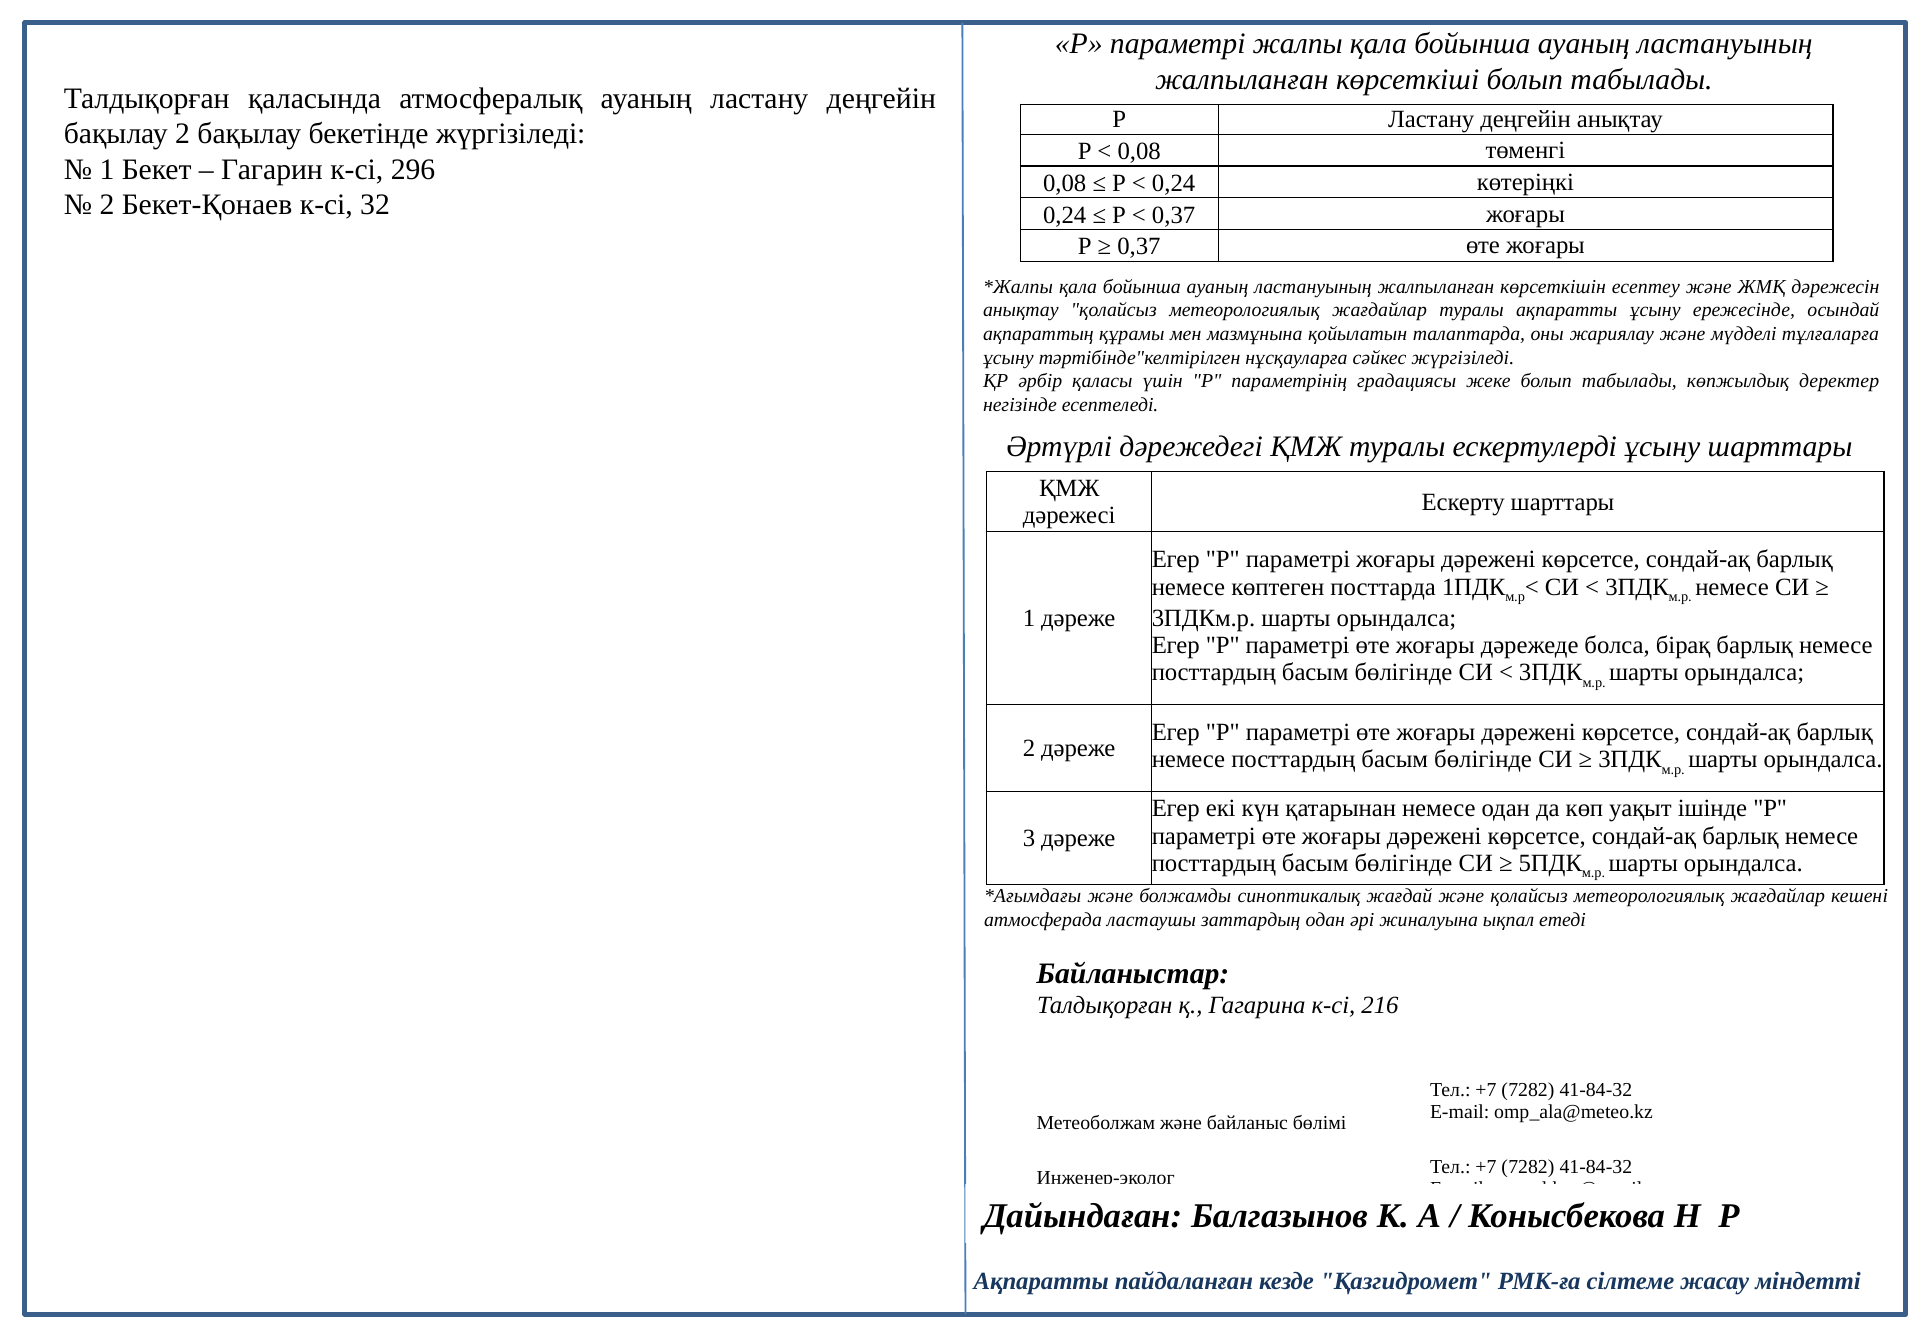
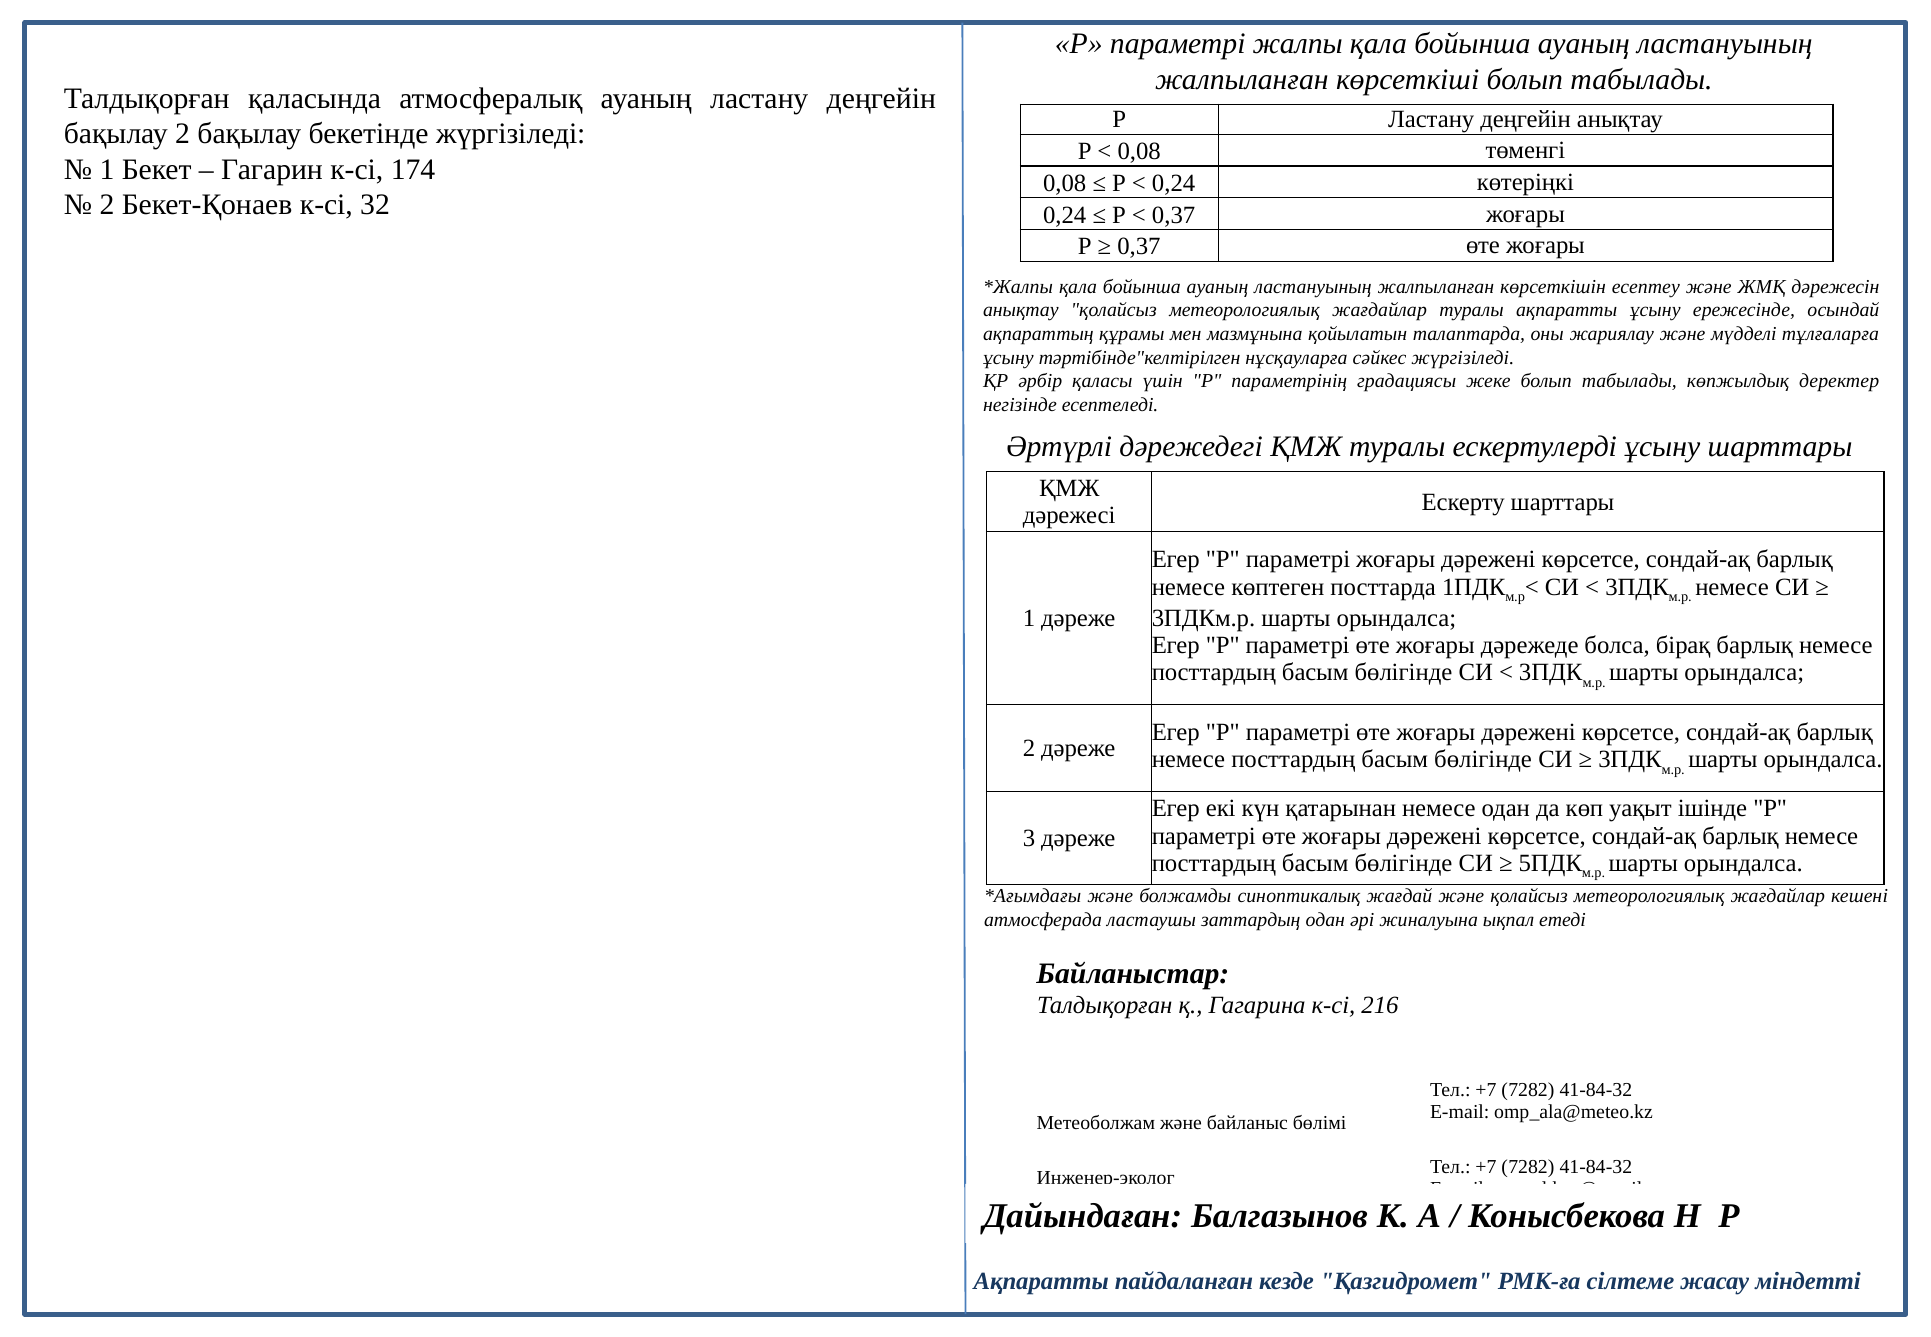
296: 296 -> 174 (413, 170)
